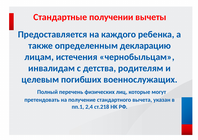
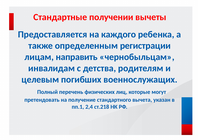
декларацию: декларацию -> регистрации (145, 46)
истечения: истечения -> направить (77, 57)
